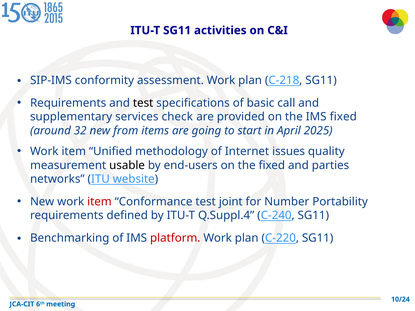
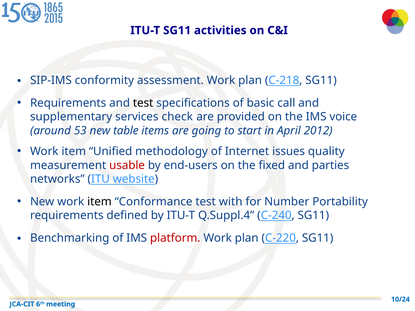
IMS fixed: fixed -> voice (343, 117)
32: 32 -> 53 (80, 131)
from: from -> table (126, 131)
2025: 2025 -> 2012 (318, 131)
usable colour: black -> red (127, 165)
item colour: red -> black (99, 202)
joint: joint -> with (231, 202)
